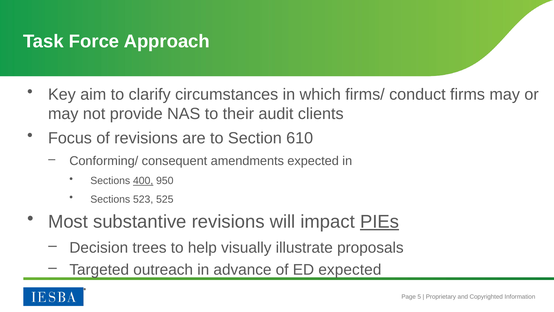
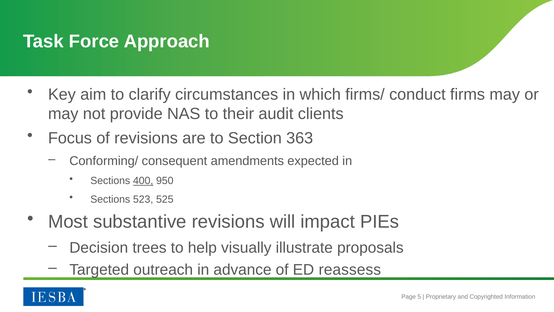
610: 610 -> 363 (300, 138)
PIEs underline: present -> none (380, 221)
ED expected: expected -> reassess (350, 269)
